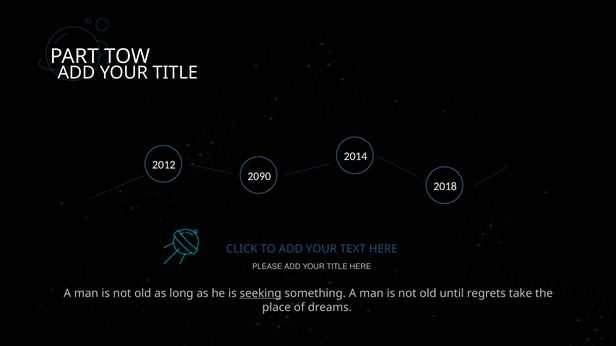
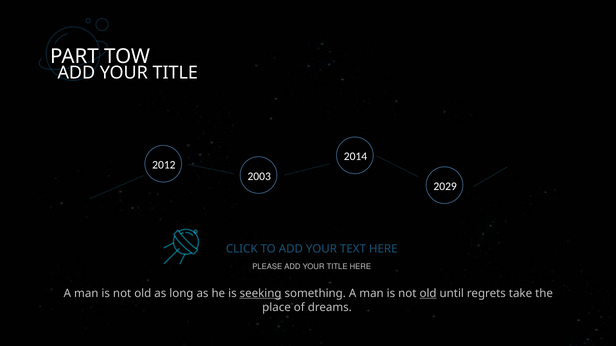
2090: 2090 -> 2003 (259, 177)
2018: 2018 -> 2029 (445, 187)
old underline: none -> present (428, 294)
